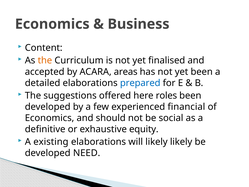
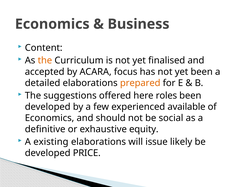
areas: areas -> focus (126, 72)
prepared colour: blue -> orange (140, 83)
financial: financial -> available (186, 107)
will likely: likely -> issue (157, 142)
NEED: NEED -> PRICE (87, 153)
